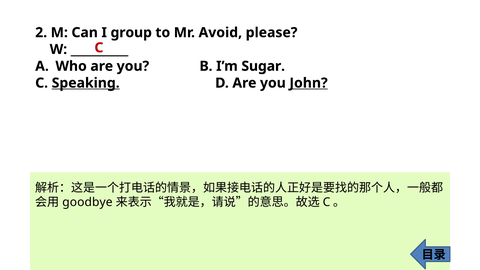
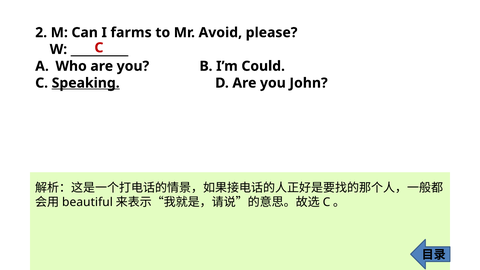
group: group -> farms (131, 33)
Sugar: Sugar -> Could (263, 66)
John underline: present -> none (309, 83)
goodbye: goodbye -> beautiful (87, 202)
